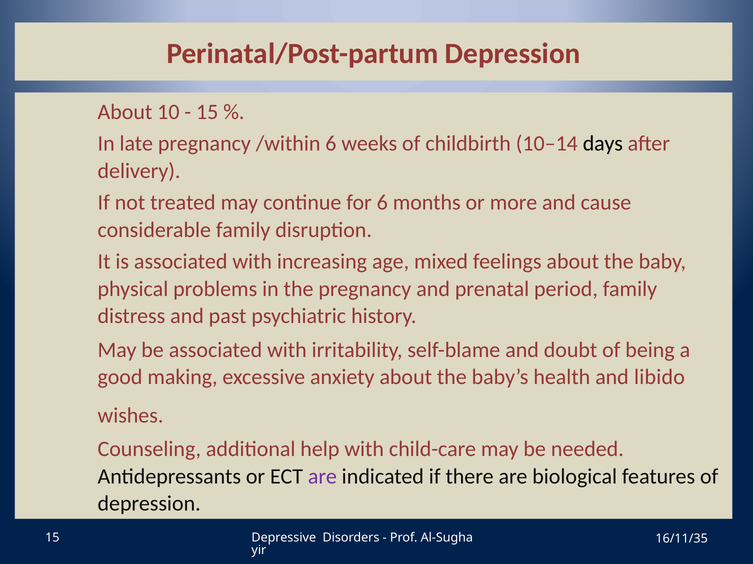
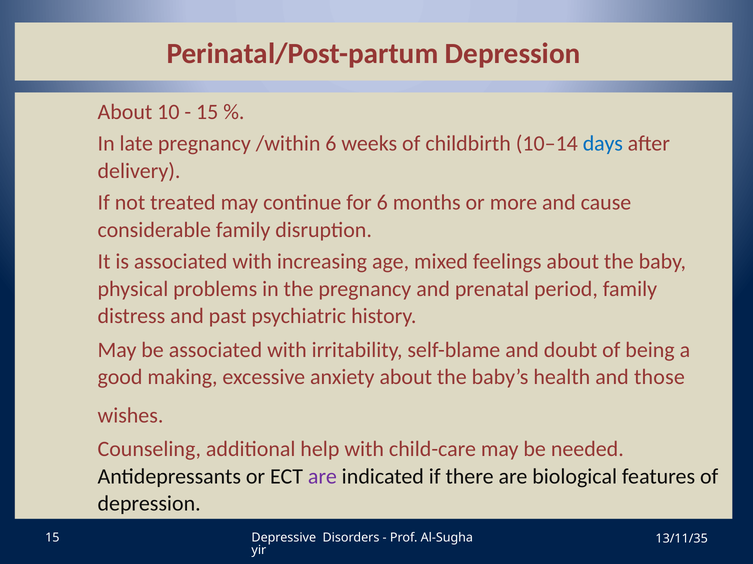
days colour: black -> blue (603, 144)
libido: libido -> those (659, 378)
16/11/35: 16/11/35 -> 13/11/35 (682, 539)
